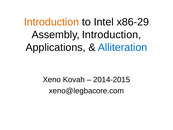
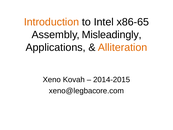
x86-29: x86-29 -> x86-65 (133, 22)
Assembly Introduction: Introduction -> Misleadingly (112, 35)
Alliteration colour: blue -> orange (123, 47)
